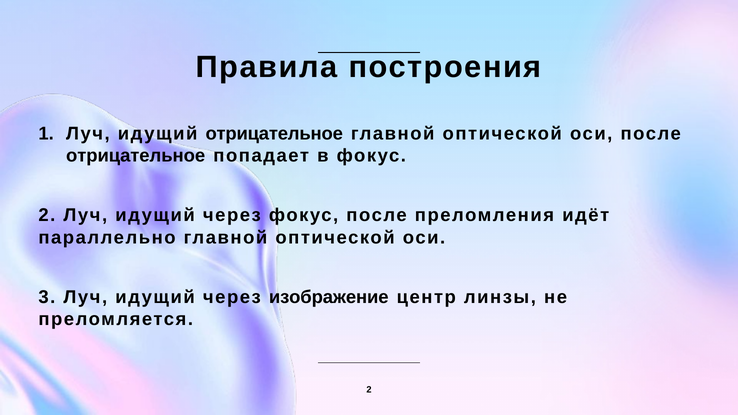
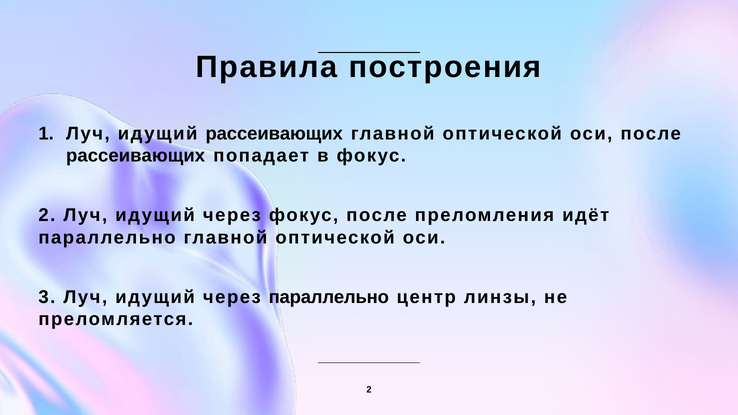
идущий отрицательное: отрицательное -> рассеивающих (274, 134)
отрицательное: отрицательное -> рассеивающих (136, 156)
через изображение: изображение -> параллельно (329, 297)
